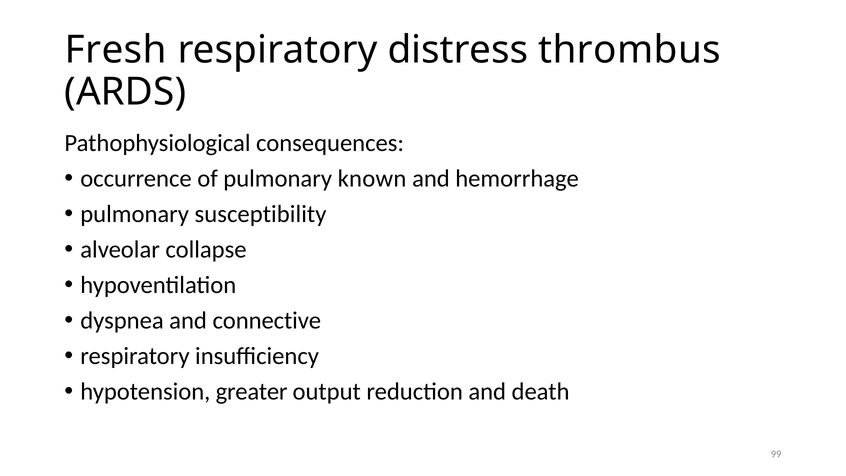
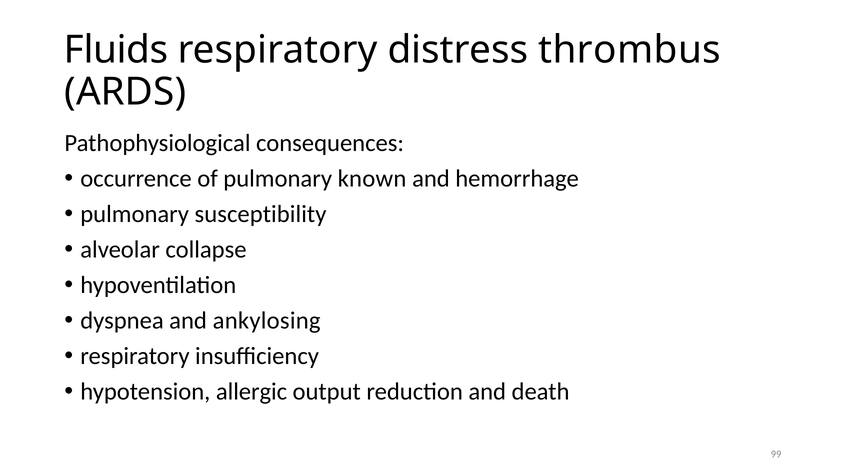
Fresh: Fresh -> Fluids (116, 50)
connective: connective -> ankylosing (267, 320)
greater: greater -> allergic (252, 391)
